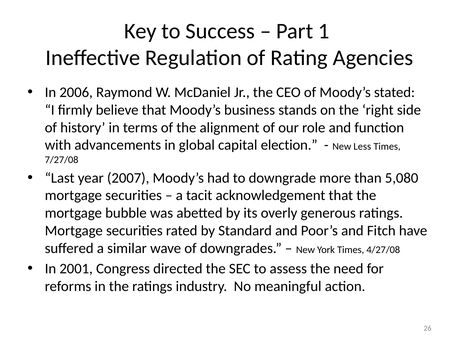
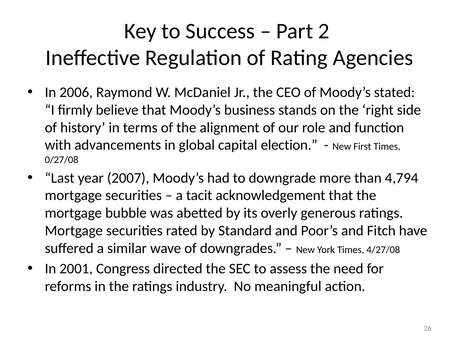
1: 1 -> 2 (324, 31)
Less: Less -> First (362, 147)
7/27/08: 7/27/08 -> 0/27/08 (62, 160)
5,080: 5,080 -> 4,794 (402, 178)
